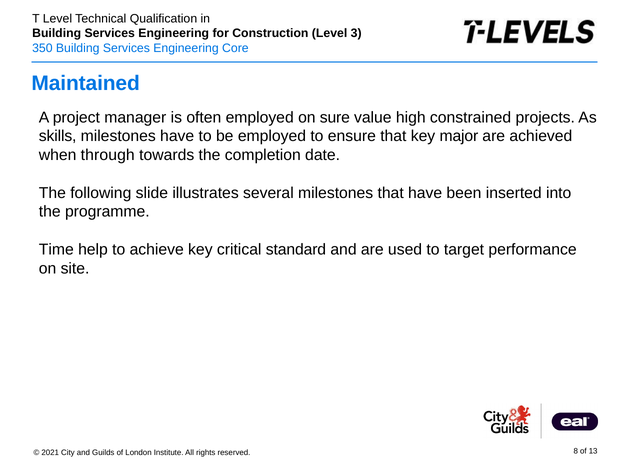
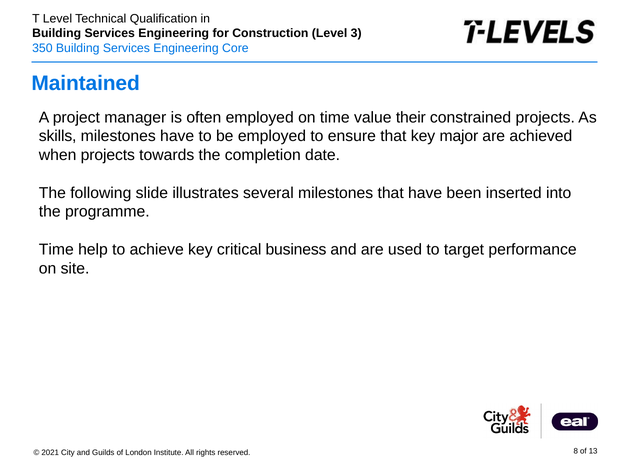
on sure: sure -> time (335, 117)
high: high -> their (411, 117)
when through: through -> projects (108, 155)
standard: standard -> business (296, 249)
